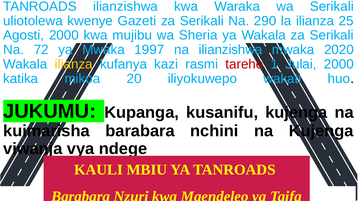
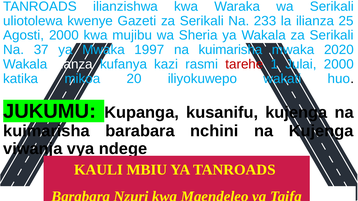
290: 290 -> 233 (265, 21)
72: 72 -> 37 (41, 50)
1997 na ilianzishwa: ilianzishwa -> kuimarisha (231, 50)
ilianza colour: yellow -> white (74, 64)
